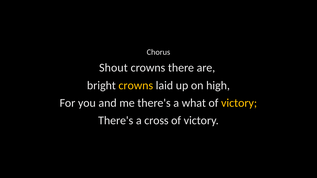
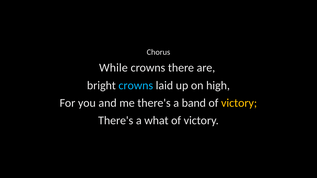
Shout: Shout -> While (113, 68)
crowns colour: yellow -> light blue (136, 85)
what: what -> band (194, 103)
cross: cross -> what (156, 121)
